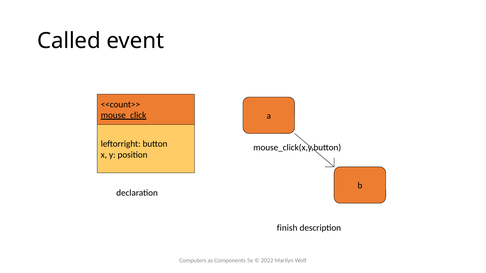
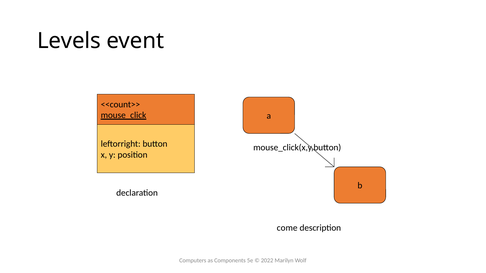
Called: Called -> Levels (69, 41)
finish: finish -> come (287, 228)
